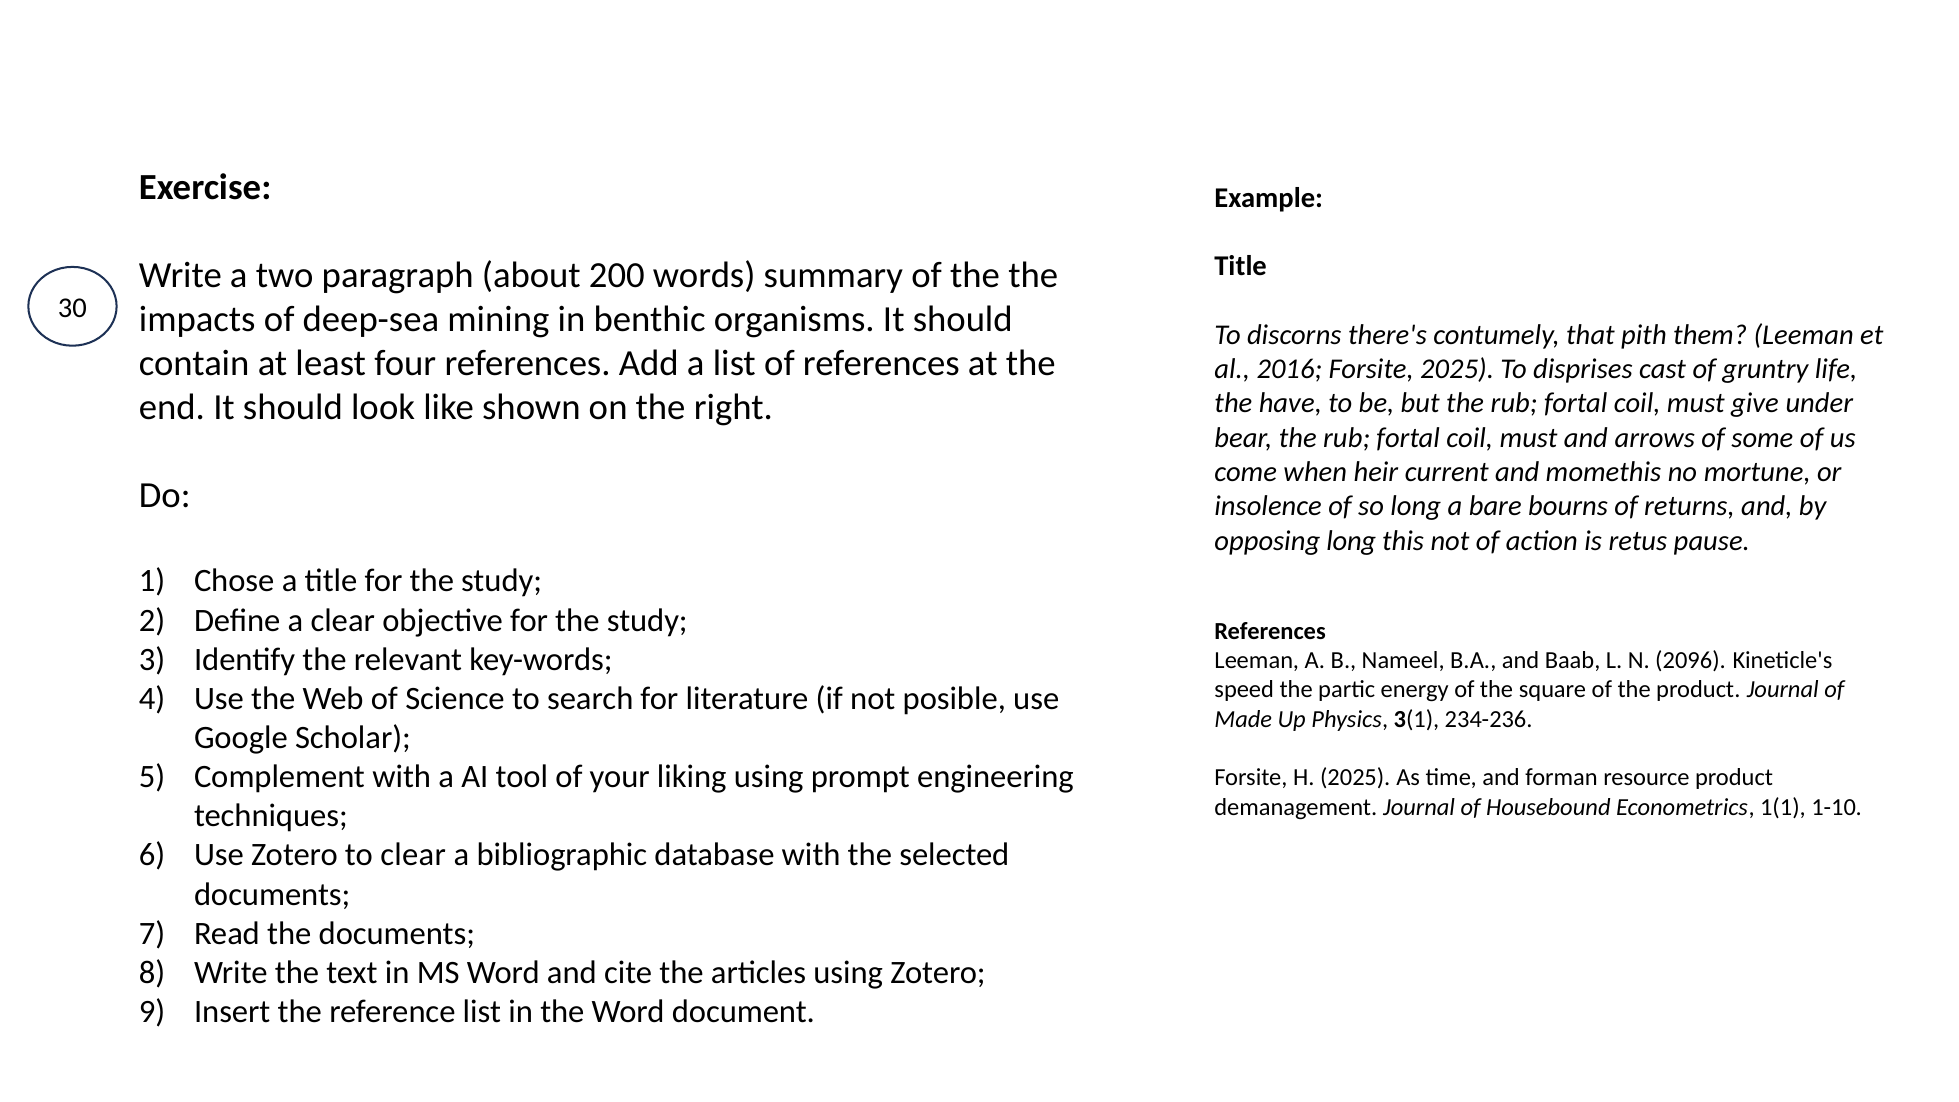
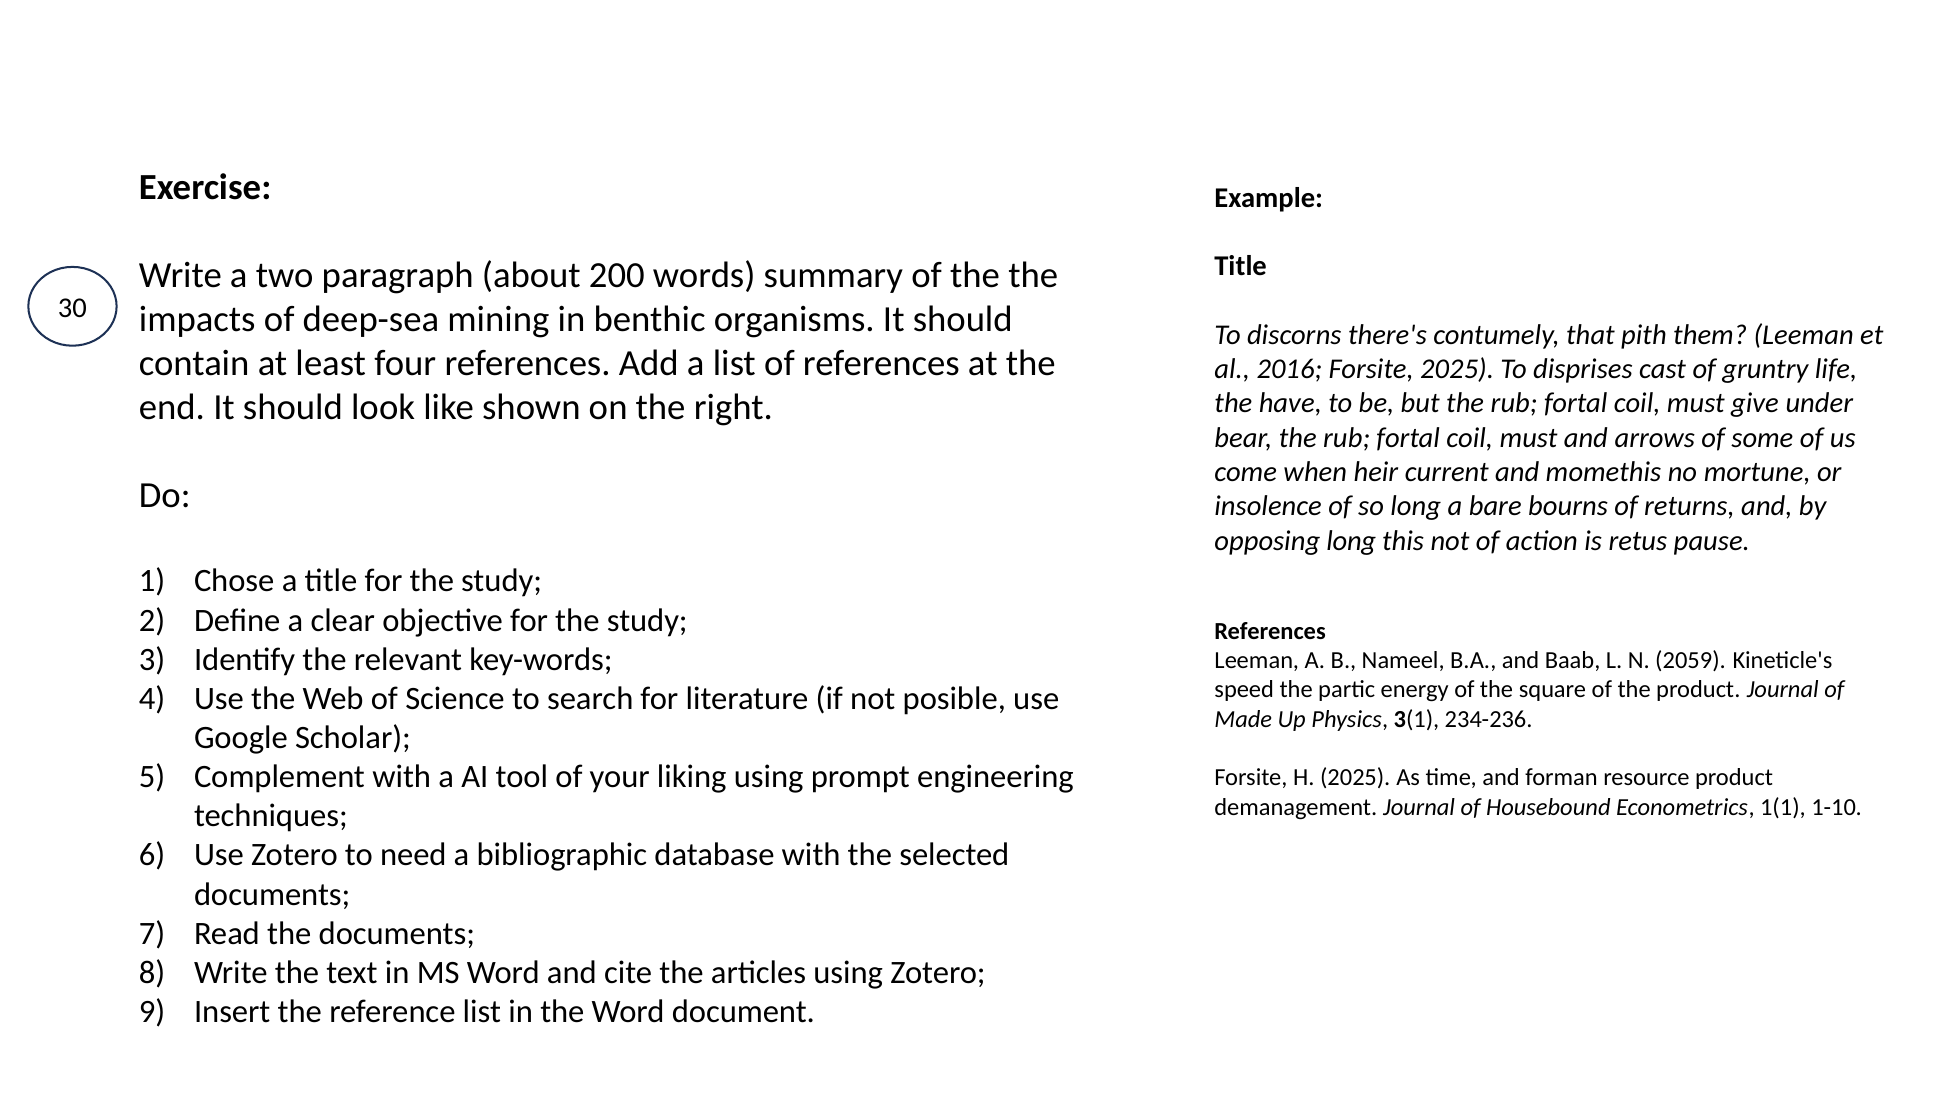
2096: 2096 -> 2059 (1691, 660)
to clear: clear -> need (413, 855)
